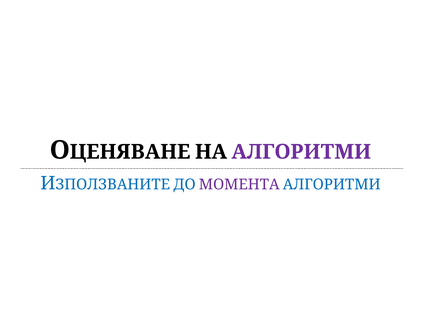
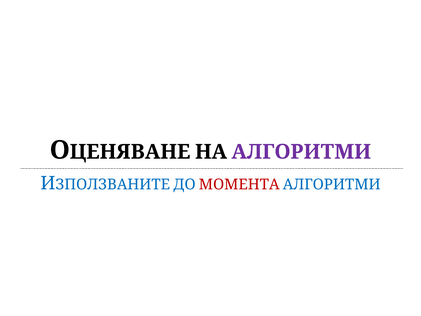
МОМЕНТА colour: purple -> red (239, 184)
